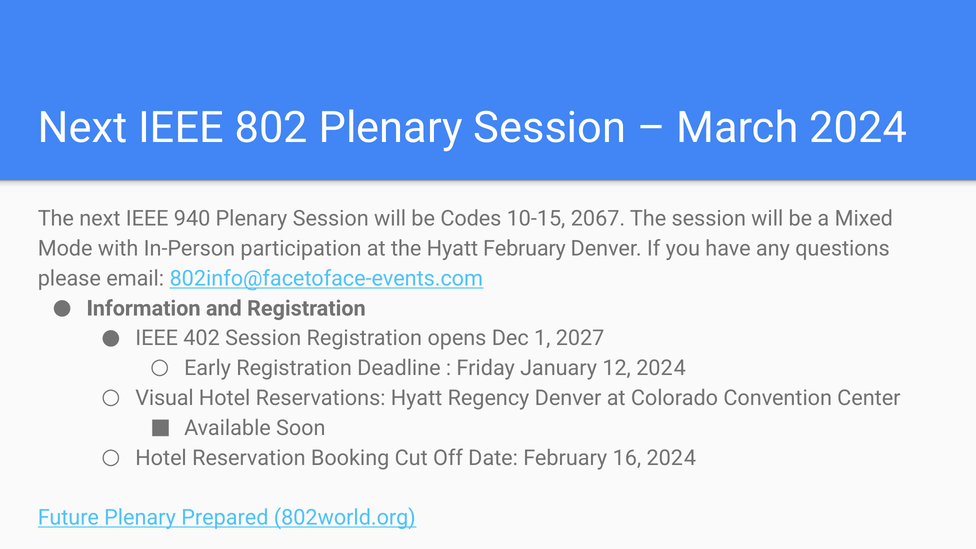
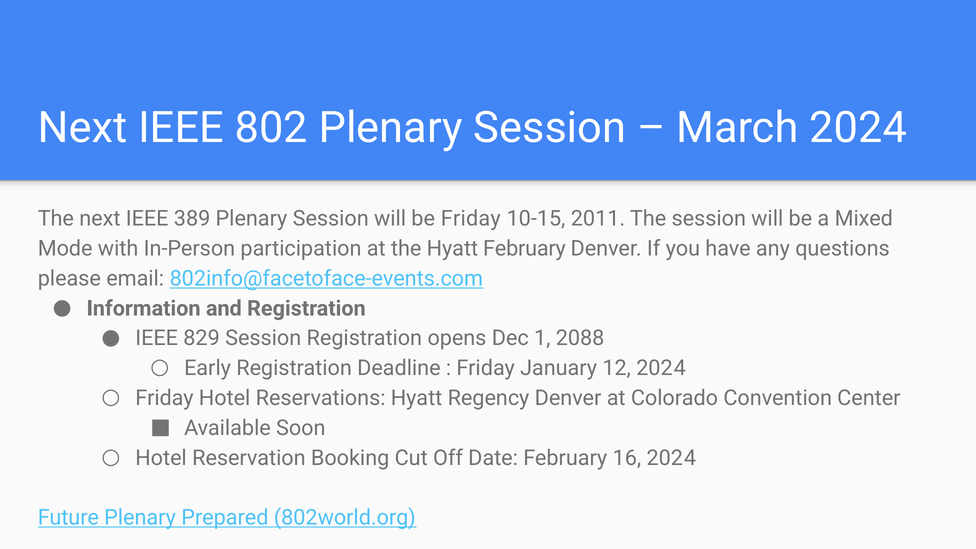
940: 940 -> 389 (192, 219)
be Codes: Codes -> Friday (471, 219)
2067: 2067 -> 2011 (598, 219)
402: 402 -> 829 (202, 338)
2027: 2027 -> 2088 (580, 338)
Visual: Visual -> Friday (164, 398)
